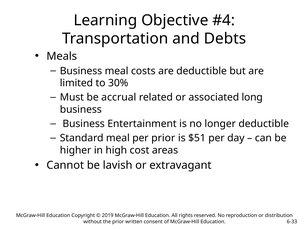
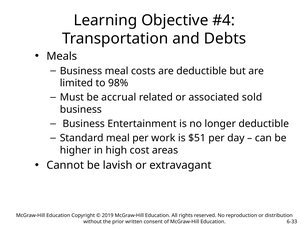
30%: 30% -> 98% (118, 83)
long: long -> sold (252, 98)
per prior: prior -> work (163, 138)
